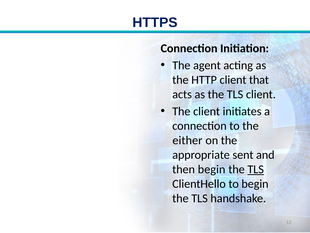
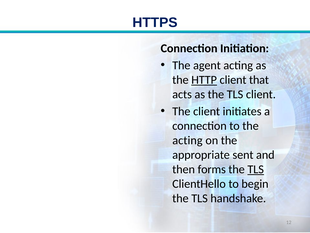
HTTP underline: none -> present (204, 80)
either: either -> acting (187, 140)
then begin: begin -> forms (212, 169)
